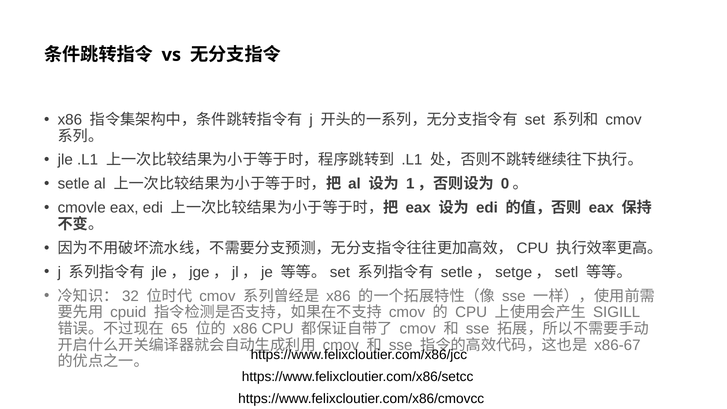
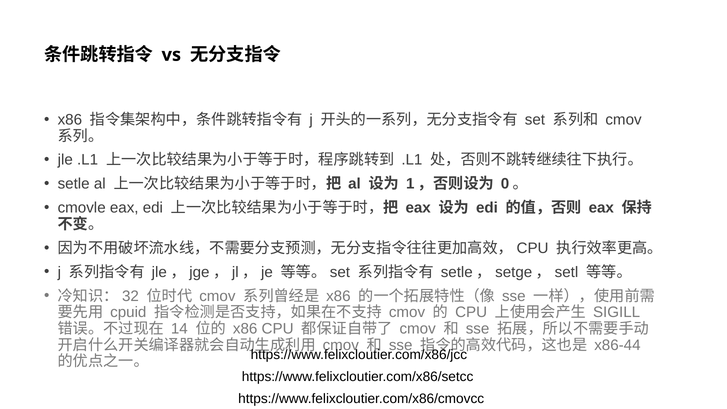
65: 65 -> 14 (179, 329)
x86-67: x86-67 -> x86-44 (617, 345)
